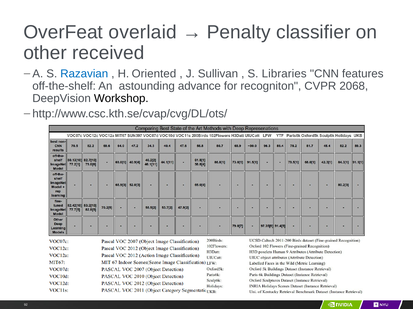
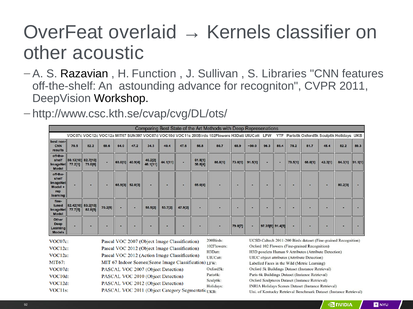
Penalty: Penalty -> Kernels (239, 32)
received: received -> acoustic (108, 53)
Razavian colour: blue -> black (84, 74)
Oriented: Oriented -> Function (154, 74)
2068: 2068 -> 2011 (354, 86)
